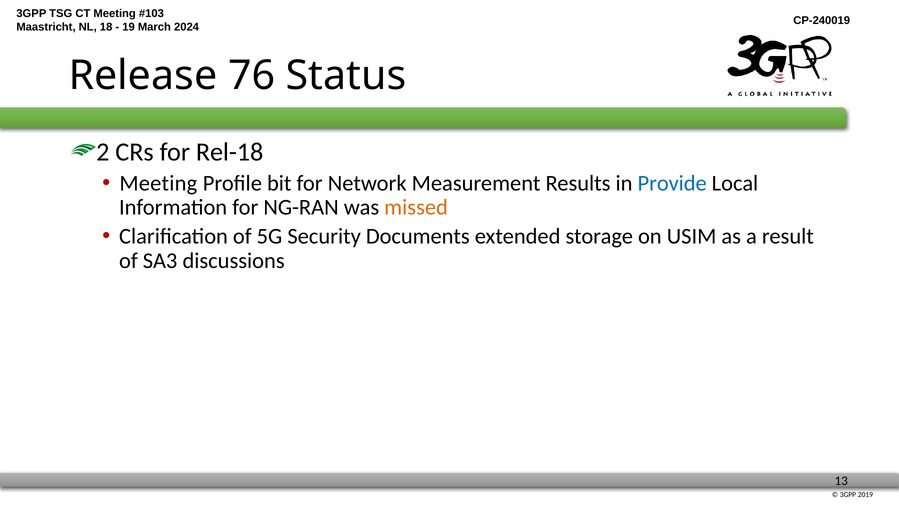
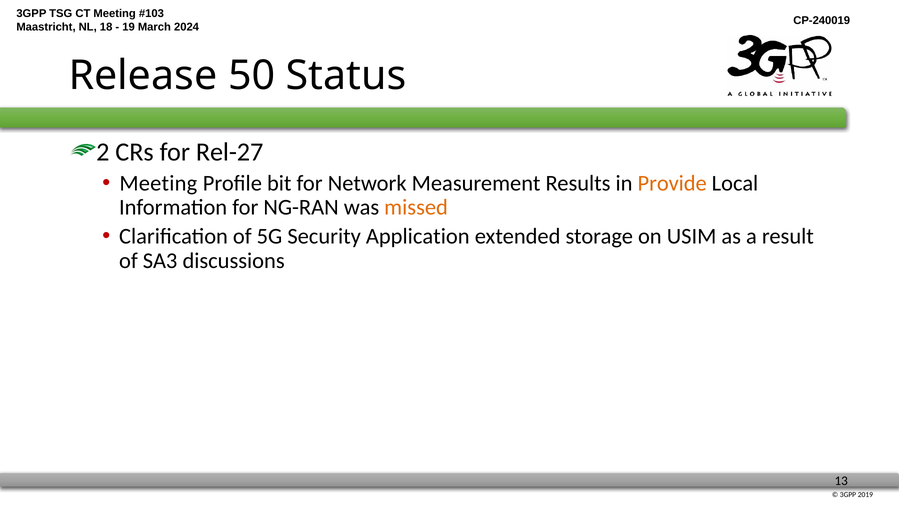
76: 76 -> 50 (252, 76)
Rel-18: Rel-18 -> Rel-27 (230, 152)
Provide colour: blue -> orange (672, 183)
Documents: Documents -> Application (418, 236)
